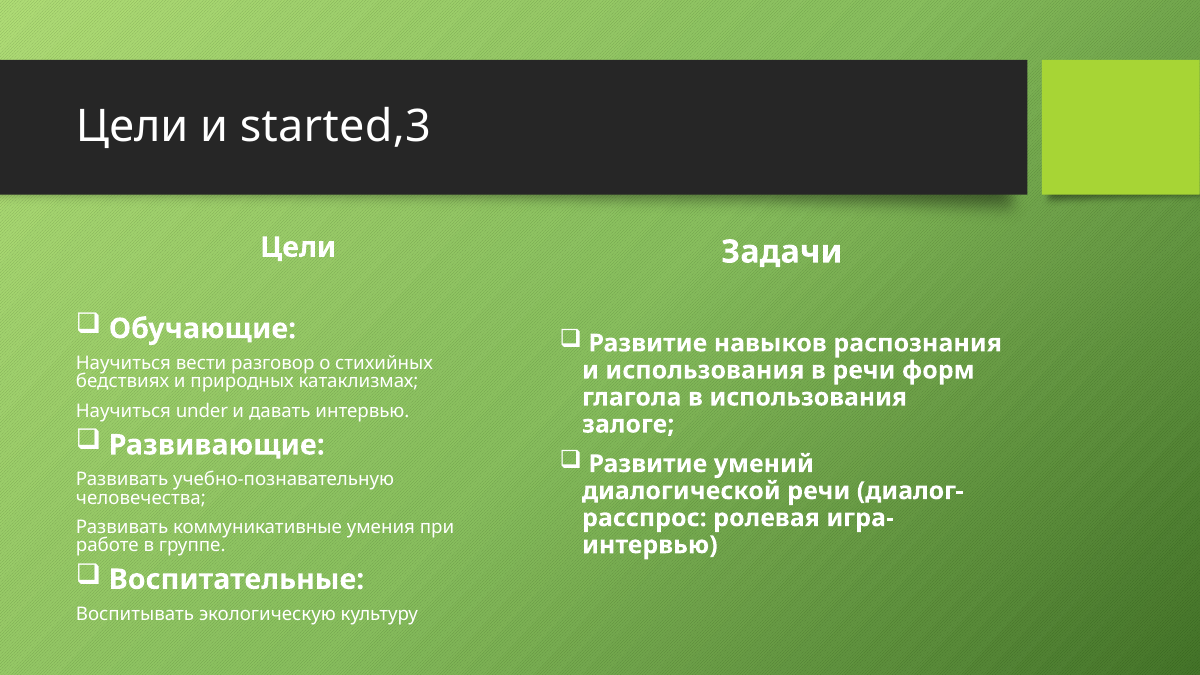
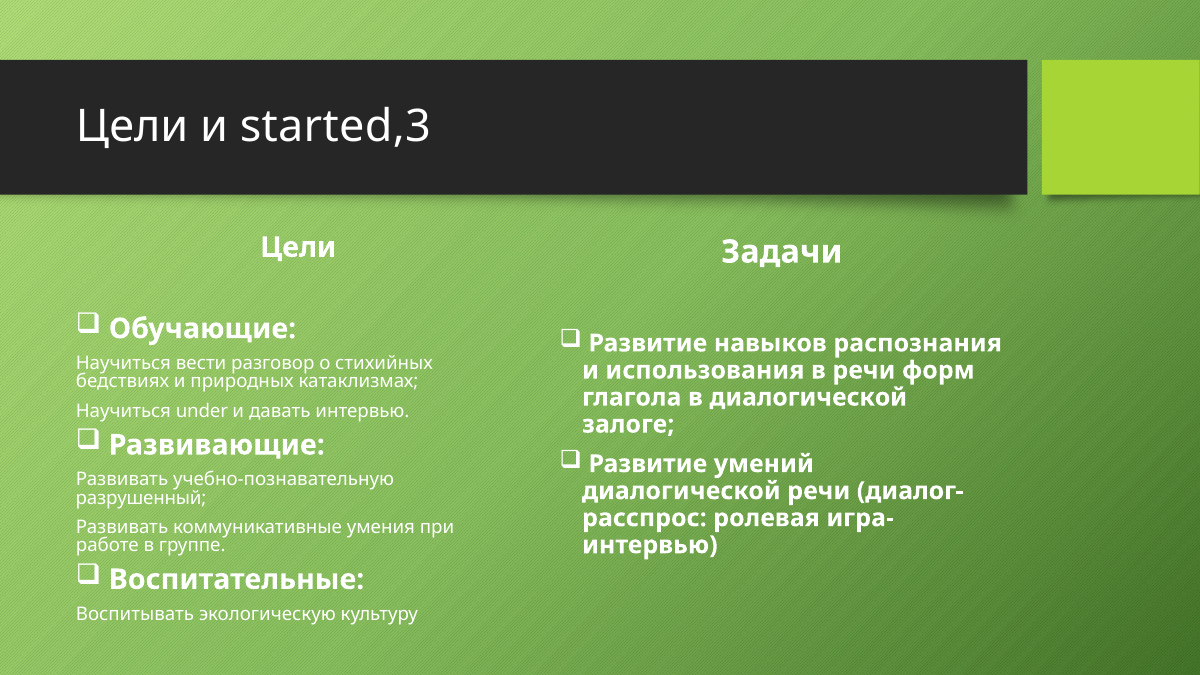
в использования: использования -> диалогической (808, 397)
человечества: человечества -> разрушенный (141, 498)
